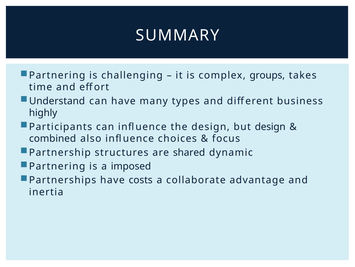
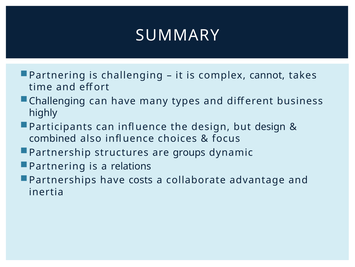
groups: groups -> cannot (267, 75)
Understand: Understand -> Challenging (57, 101)
shared: shared -> groups (189, 152)
imposed: imposed -> relations (131, 166)
